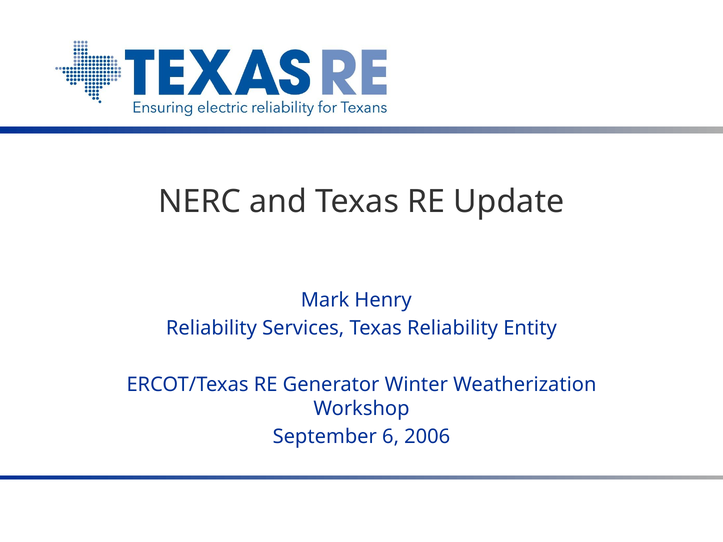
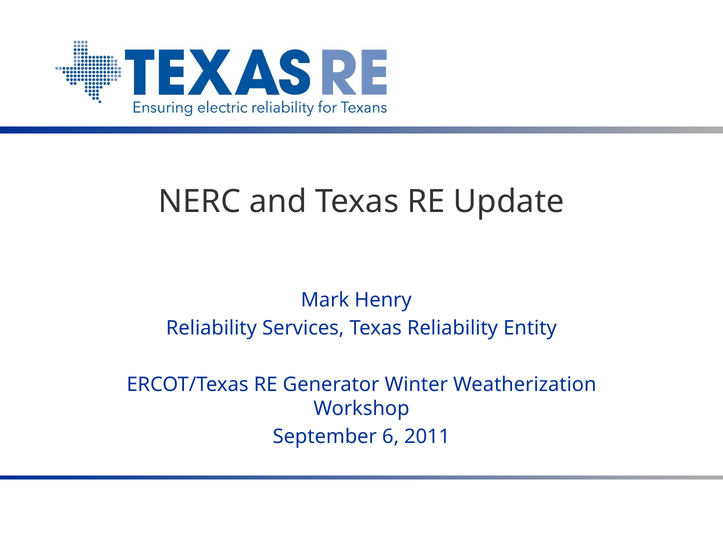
2006: 2006 -> 2011 (427, 437)
